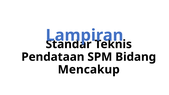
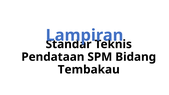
Mencakup: Mencakup -> Tembakau (89, 70)
